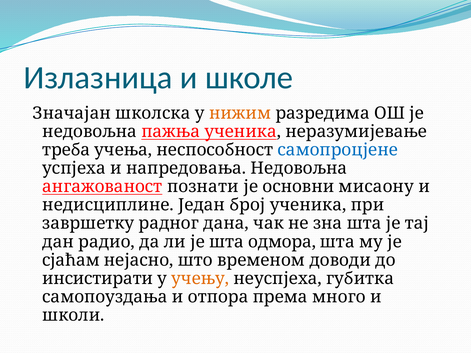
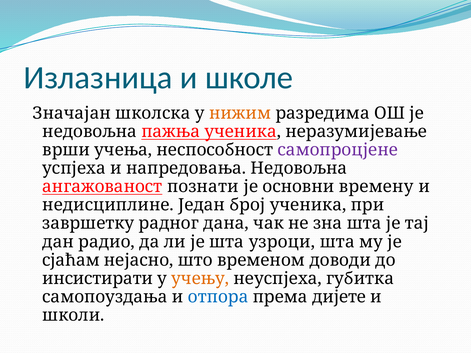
треба: треба -> врши (66, 150)
самопроцјене colour: blue -> purple (338, 150)
мисаону: мисаону -> времену (376, 187)
одмора: одмора -> узроци (282, 242)
отпора colour: black -> blue (218, 297)
много: много -> дијете (339, 297)
